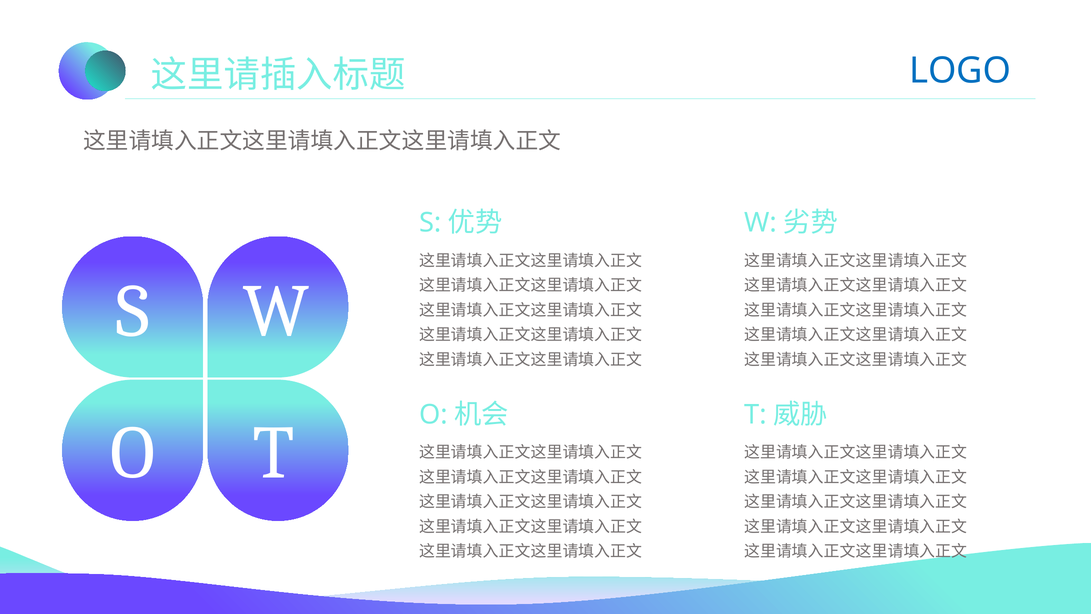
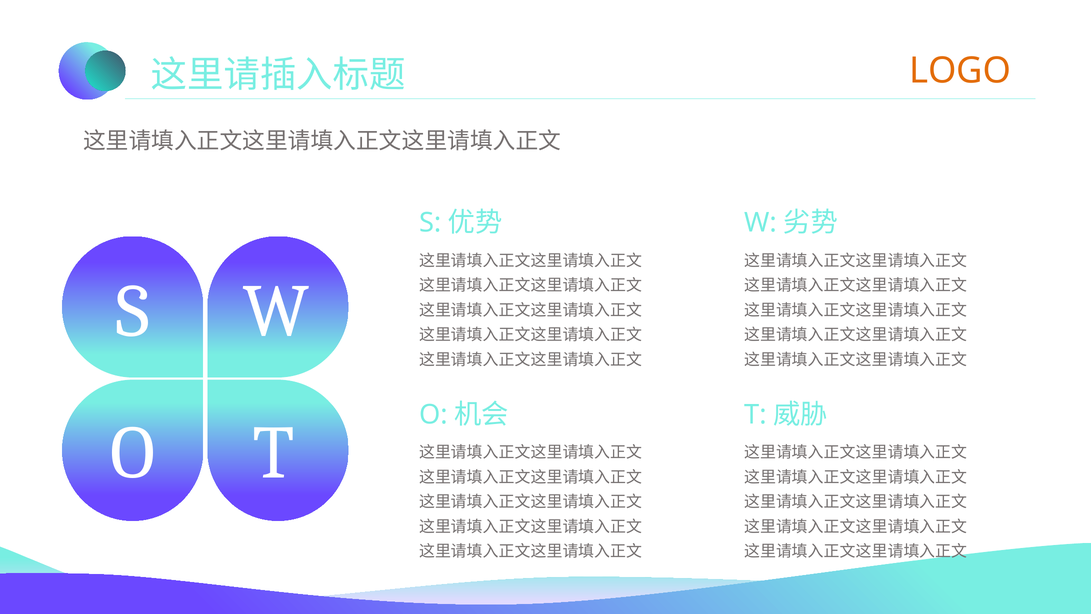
LOGO colour: blue -> orange (960, 71)
